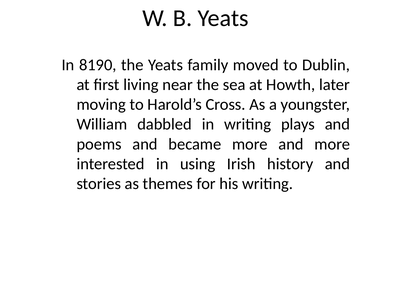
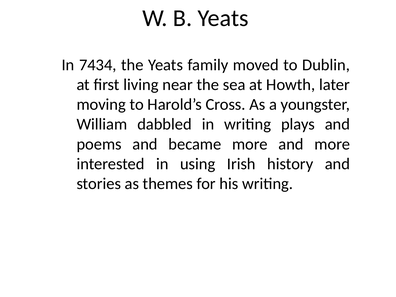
8190: 8190 -> 7434 (98, 65)
